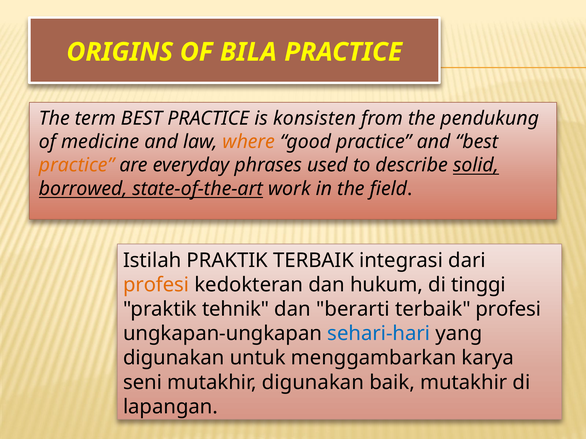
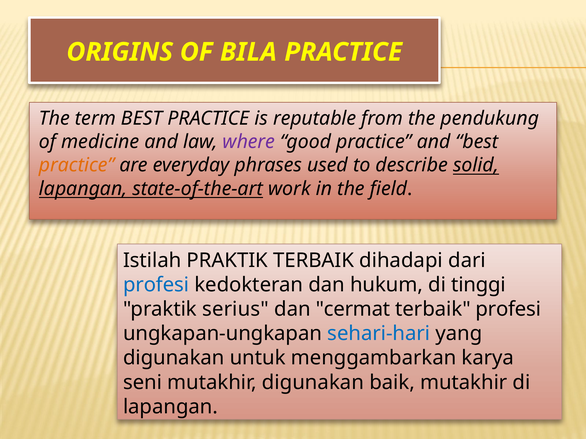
konsisten: konsisten -> reputable (315, 119)
where colour: orange -> purple (249, 142)
borrowed: borrowed -> lapangan (83, 189)
integrasi: integrasi -> dihadapi (401, 261)
profesi colour: orange -> blue (156, 285)
tehnik: tehnik -> serius (235, 310)
berarti: berarti -> cermat (353, 310)
